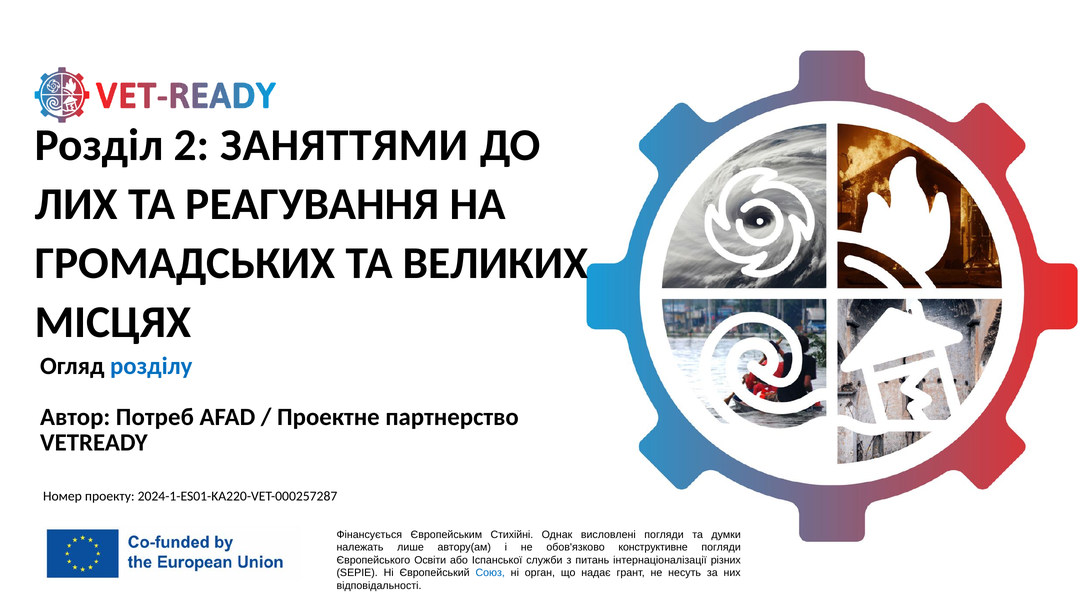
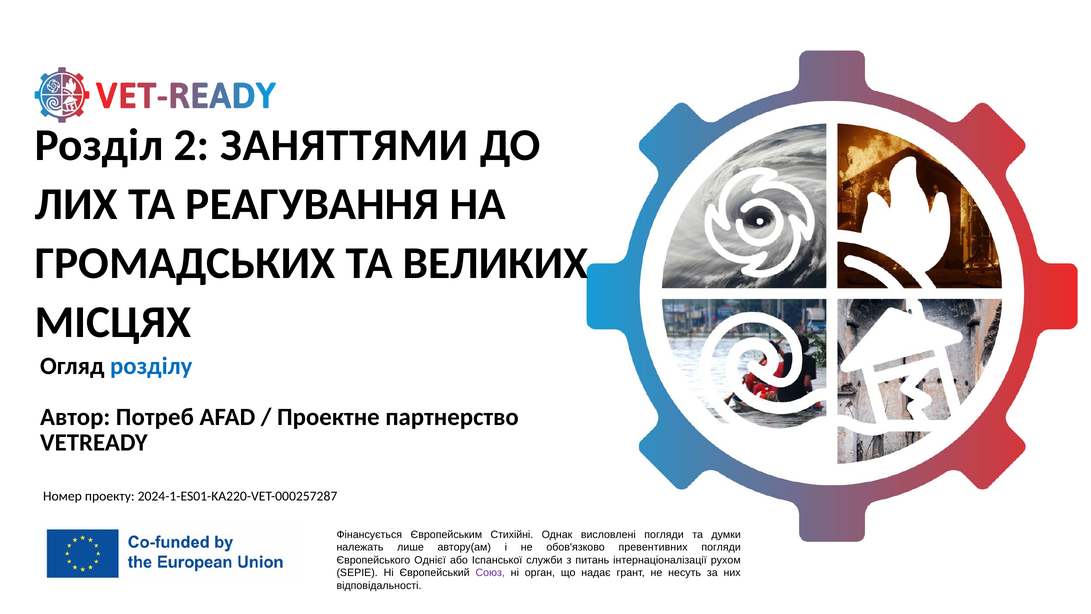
конструктивне: конструктивне -> превентивних (653, 547)
Освіти: Освіти -> Однієї (430, 560)
різних: різних -> рухом (726, 560)
Союз colour: blue -> purple (490, 573)
